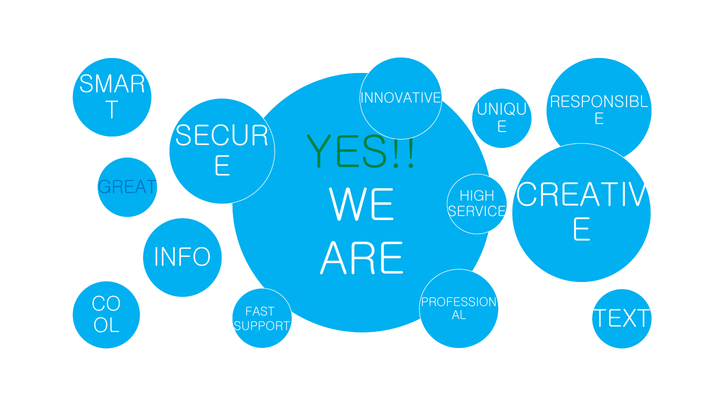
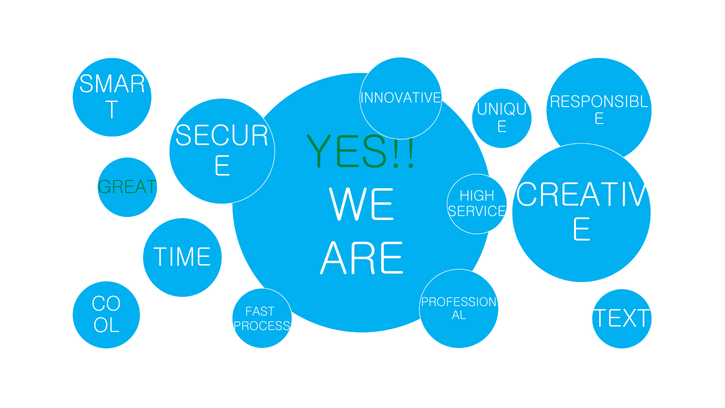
GREAT colour: blue -> green (127, 187)
INFO: INFO -> TIME (182, 257)
SUPPORT: SUPPORT -> PROCESS (262, 326)
